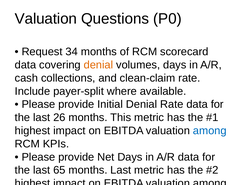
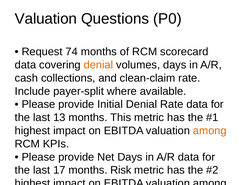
34: 34 -> 74 (72, 52)
26: 26 -> 13 (59, 118)
among colour: blue -> orange (210, 131)
65: 65 -> 17 (59, 170)
months Last: Last -> Risk (121, 170)
